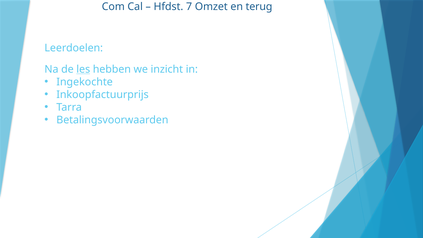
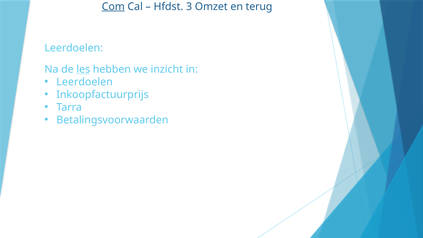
Com underline: none -> present (113, 7)
7: 7 -> 3 (189, 7)
Ingekochte: Ingekochte -> Leerdoelen (85, 82)
